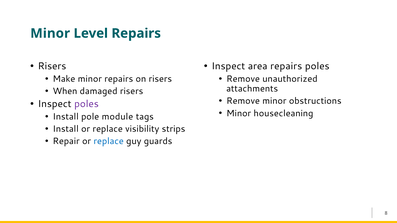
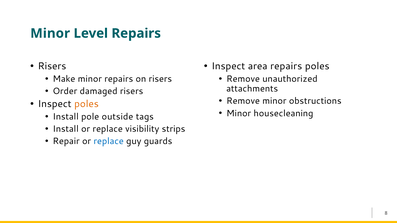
When: When -> Order (65, 91)
poles colour: purple -> orange (86, 104)
module: module -> outside (117, 117)
